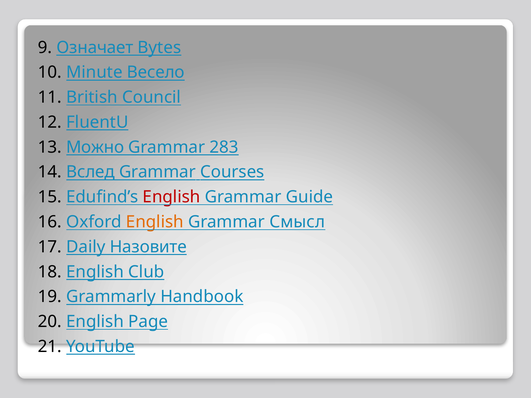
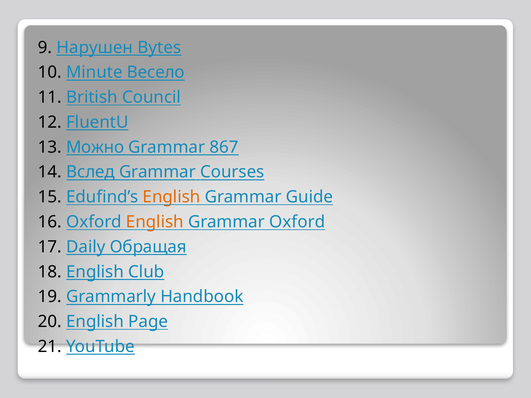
Означает: Означает -> Нарушен (95, 47)
283: 283 -> 867 (224, 147)
English colour: red -> orange (171, 197)
Grammar Смысл: Смысл -> Oxford (297, 222)
Назовите: Назовите -> Обращая (148, 247)
